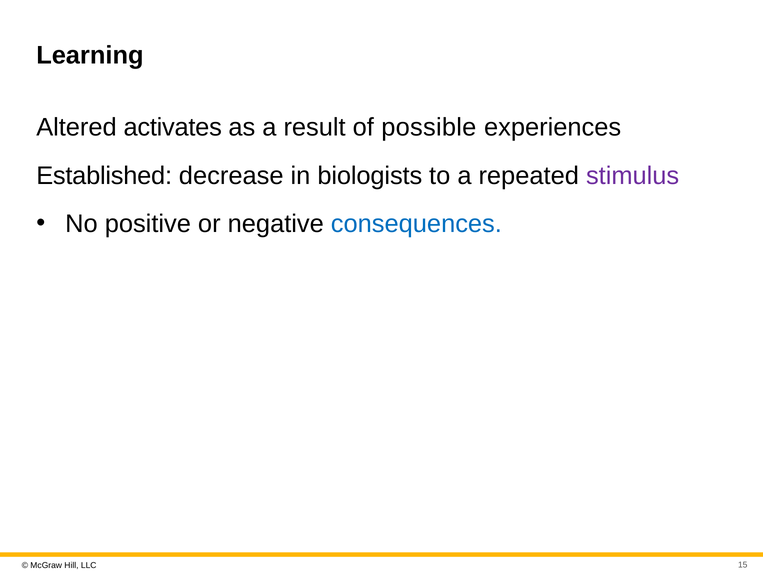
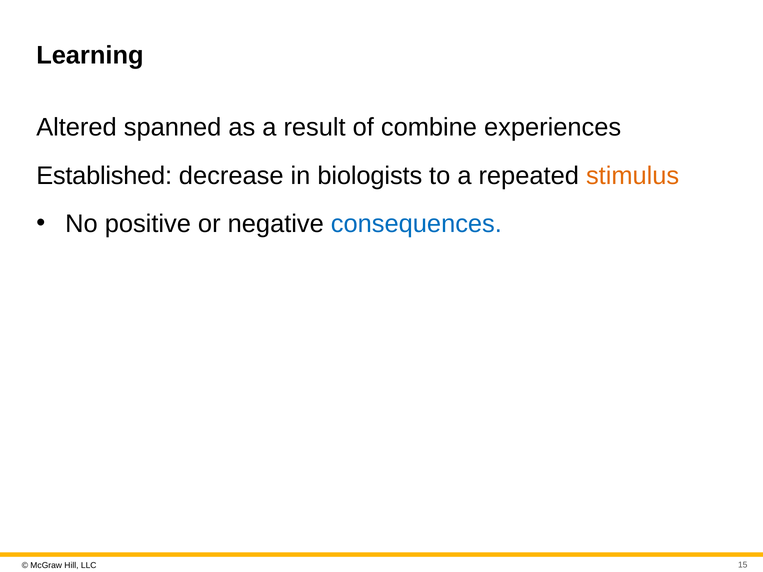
activates: activates -> spanned (173, 127)
possible: possible -> combine (429, 127)
stimulus colour: purple -> orange (633, 176)
